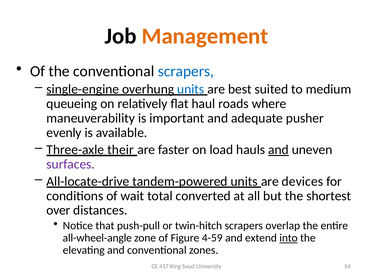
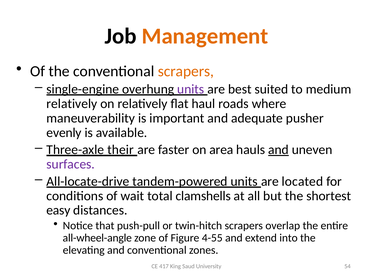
scrapers colour: blue -> orange (186, 71)
units colour: blue -> purple (191, 89)
queueing: queueing -> relatively (72, 104)
load: load -> area (221, 150)
devices: devices -> located (302, 182)
converted: converted -> clamshells (203, 196)
over: over -> easy (58, 211)
4-59: 4-59 -> 4-55 (212, 239)
into underline: present -> none (289, 239)
